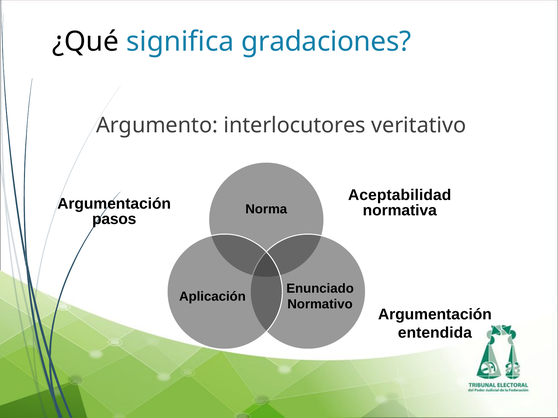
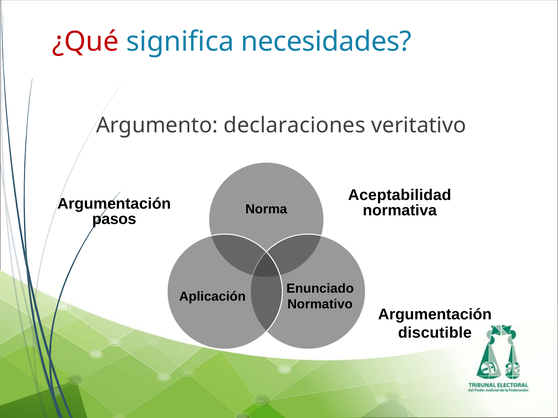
¿Qué colour: black -> red (85, 42)
gradaciones: gradaciones -> necesidades (326, 42)
interlocutores: interlocutores -> declaraciones (295, 125)
entendida: entendida -> discutible (435, 333)
